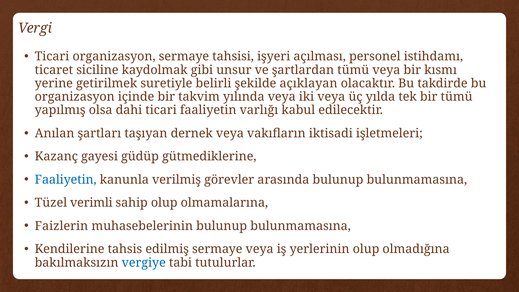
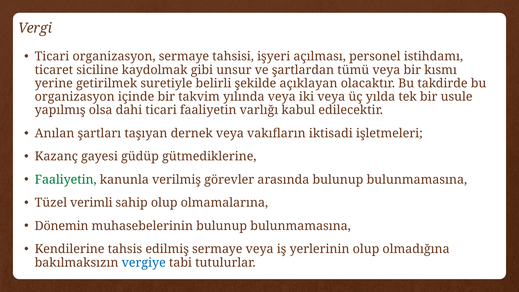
bir tümü: tümü -> usule (457, 97)
Faaliyetin colour: blue -> green (66, 180)
Faizlerin: Faizlerin -> Dönemin (62, 226)
